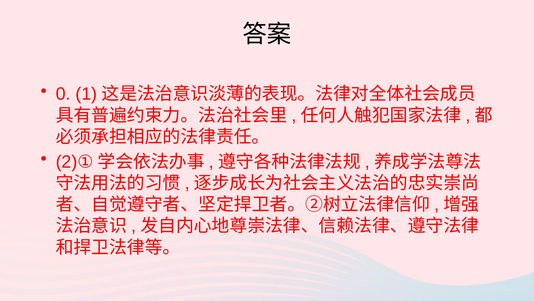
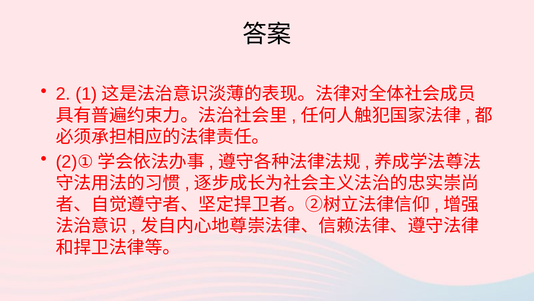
0: 0 -> 2 (63, 94)
